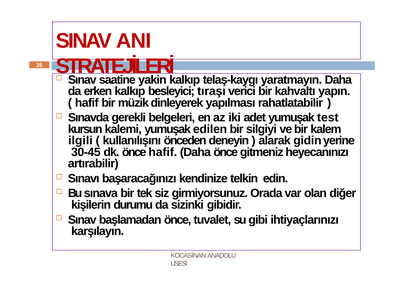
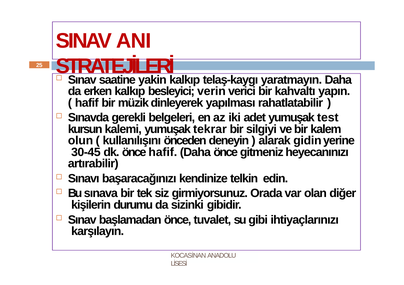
tıraşı: tıraşı -> verin (211, 91)
edilen: edilen -> tekrar (210, 129)
ilgili: ilgili -> olun (81, 141)
